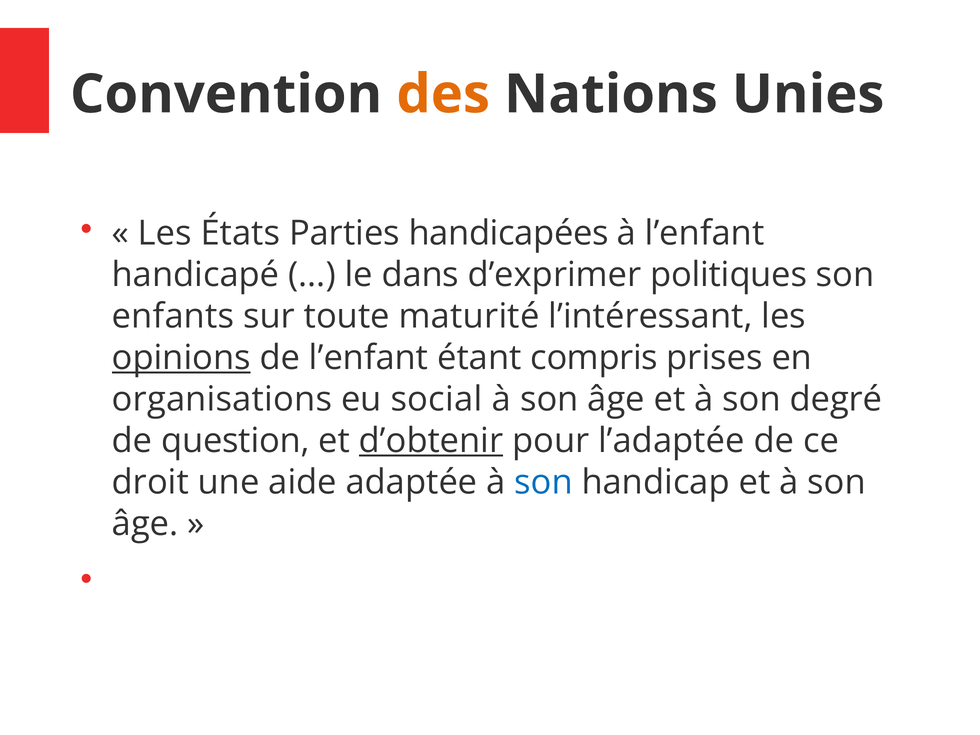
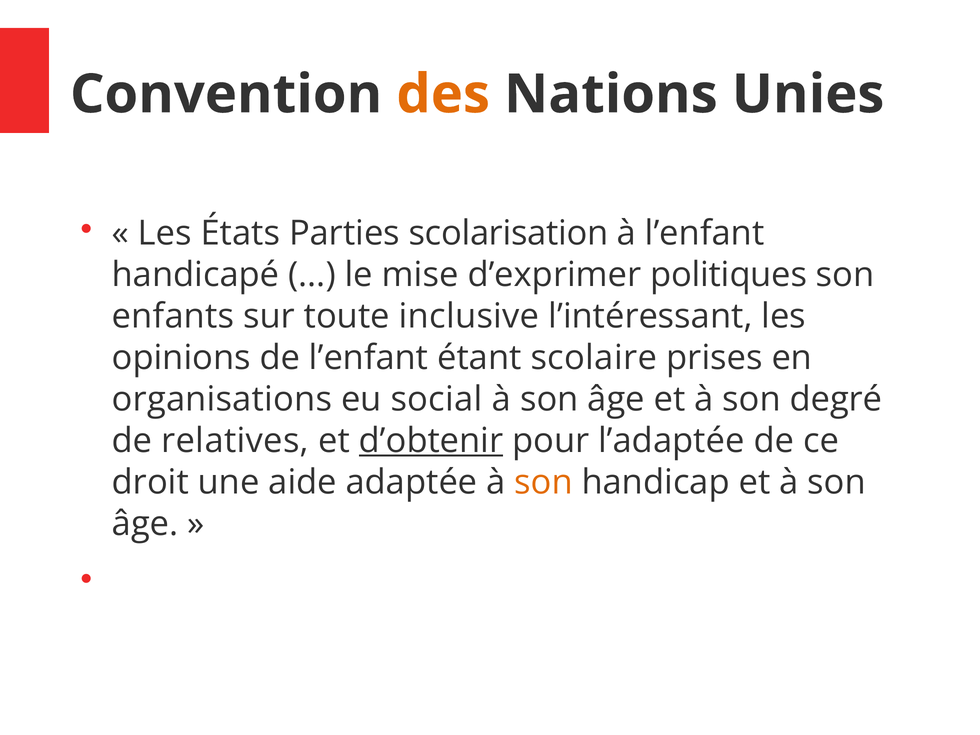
handicapées: handicapées -> scolarisation (509, 233)
dans: dans -> mise (420, 275)
maturité: maturité -> inclusive (469, 316)
opinions underline: present -> none (181, 358)
compris: compris -> scolaire (594, 358)
question: question -> relatives (235, 441)
son colour: blue -> orange (544, 482)
